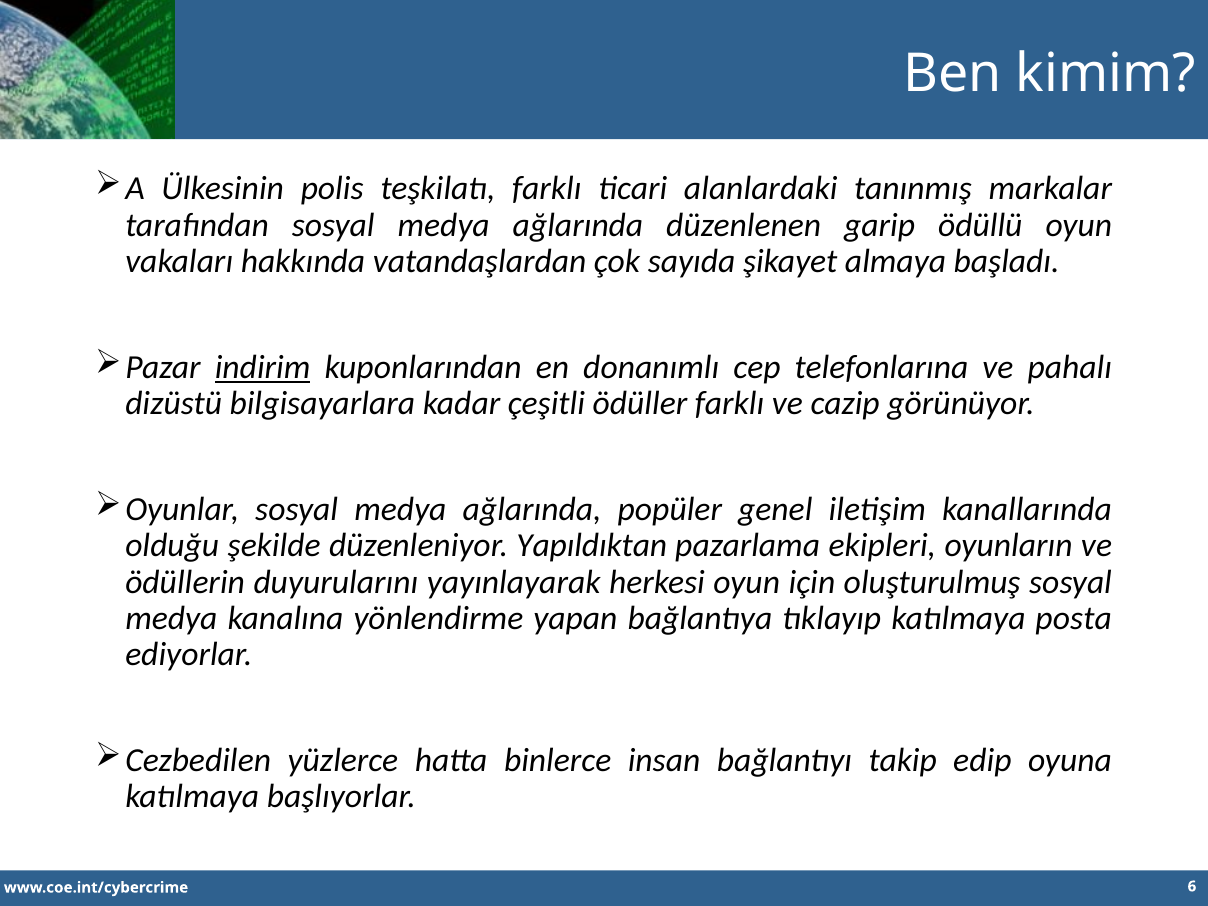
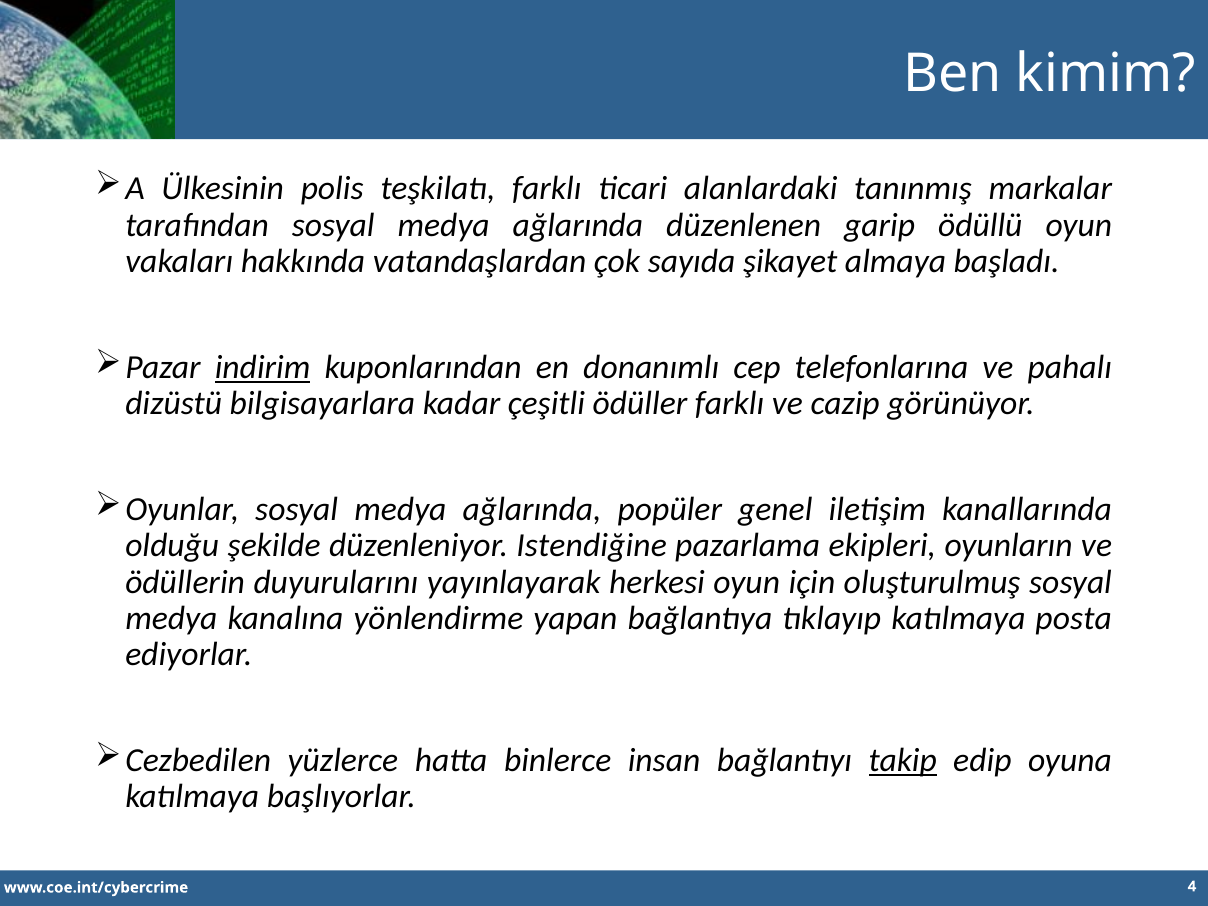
Yapıldıktan: Yapıldıktan -> Istendiğine (592, 546)
takip underline: none -> present (903, 761)
6: 6 -> 4 (1192, 886)
